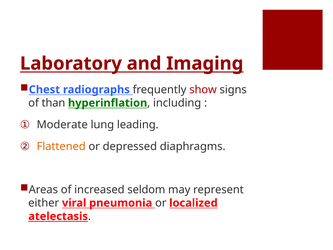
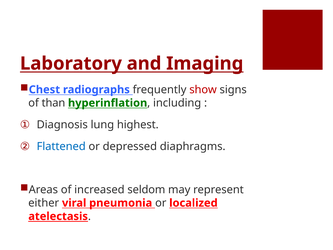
Moderate: Moderate -> Diagnosis (62, 125)
leading: leading -> highest (138, 125)
Flattened colour: orange -> blue (61, 146)
